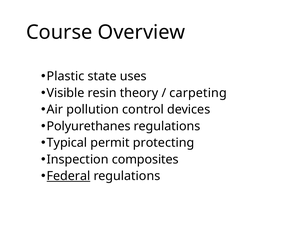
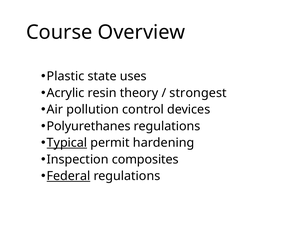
Visible: Visible -> Acrylic (66, 93)
carpeting: carpeting -> strongest (198, 93)
Typical underline: none -> present (67, 143)
protecting: protecting -> hardening (164, 143)
